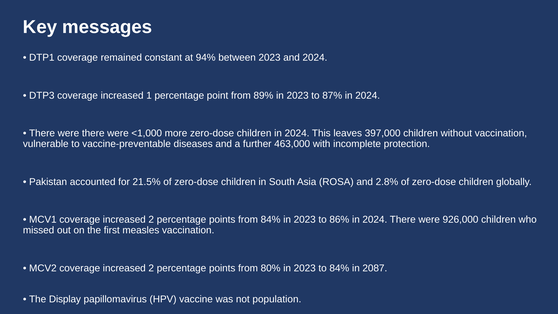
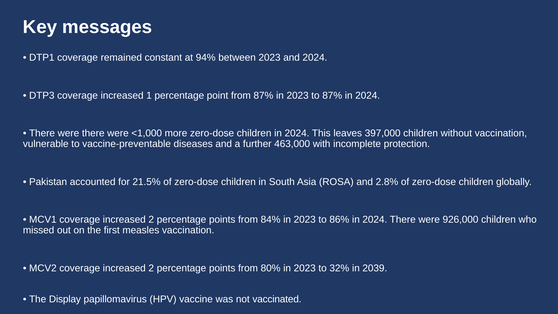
from 89%: 89% -> 87% (263, 95)
to 84%: 84% -> 32% (339, 268)
2087: 2087 -> 2039 (375, 268)
population: population -> vaccinated (277, 299)
